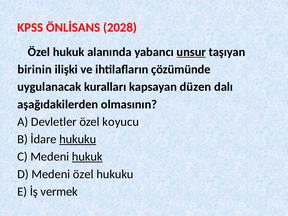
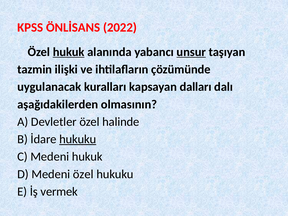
2028: 2028 -> 2022 (120, 28)
hukuk underline: none -> present (69, 52)
birinin: birinin -> tazmin (35, 69)
düzen: düzen -> dalları (196, 87)
koyucu: koyucu -> halinde (121, 122)
hukuk underline: present -> none (87, 157)
